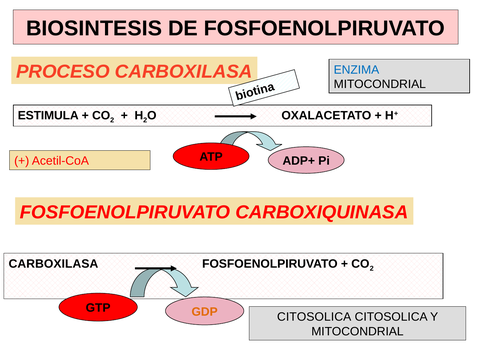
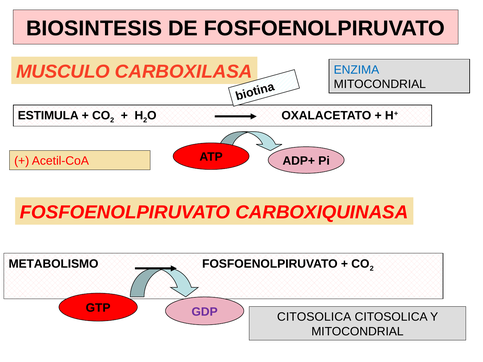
PROCESO: PROCESO -> MUSCULO (63, 72)
CARBOXILASA: CARBOXILASA -> METABOLISMO (54, 264)
GDP colour: orange -> purple (205, 312)
